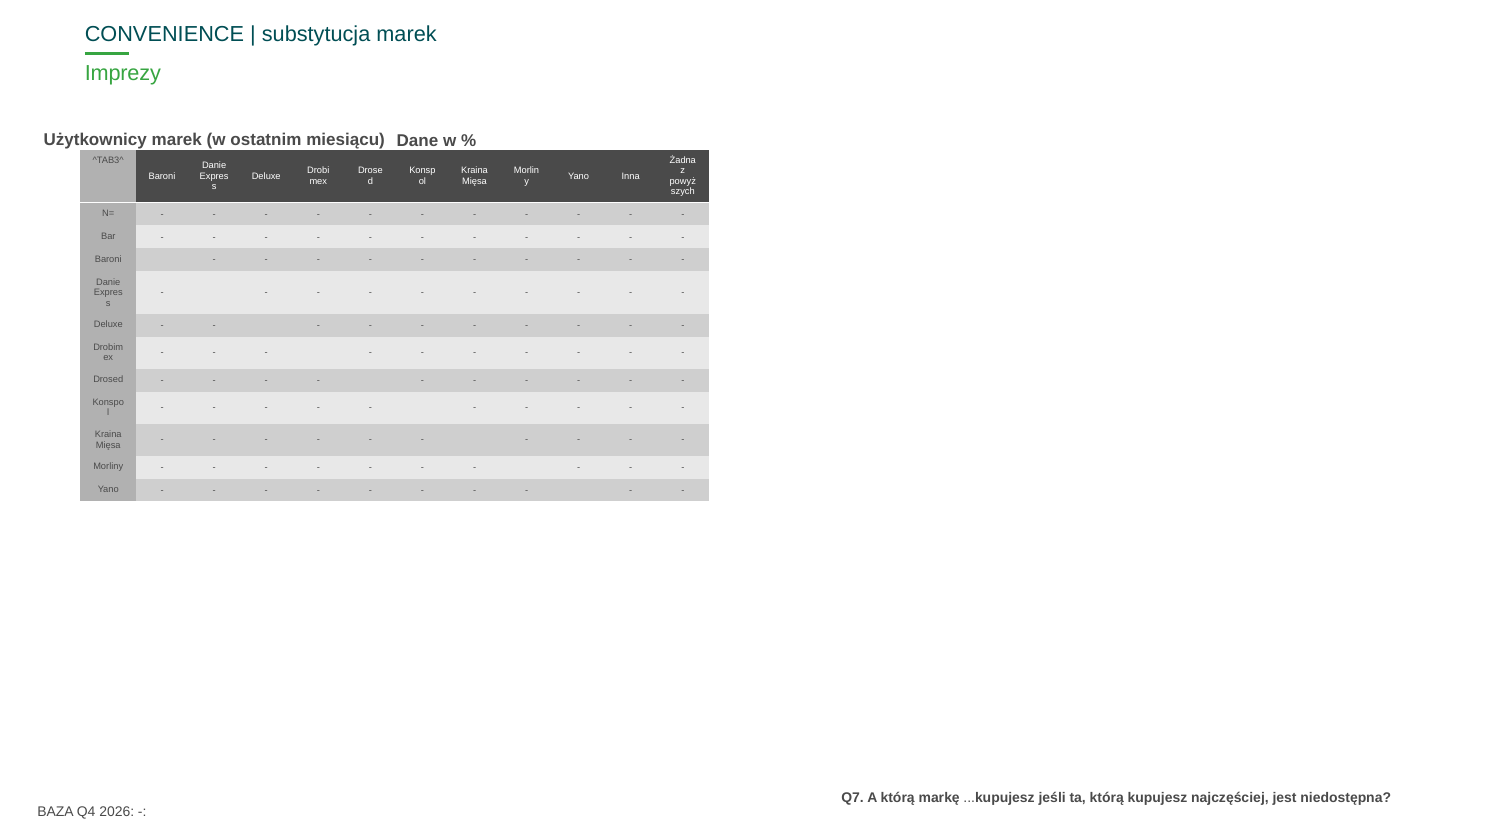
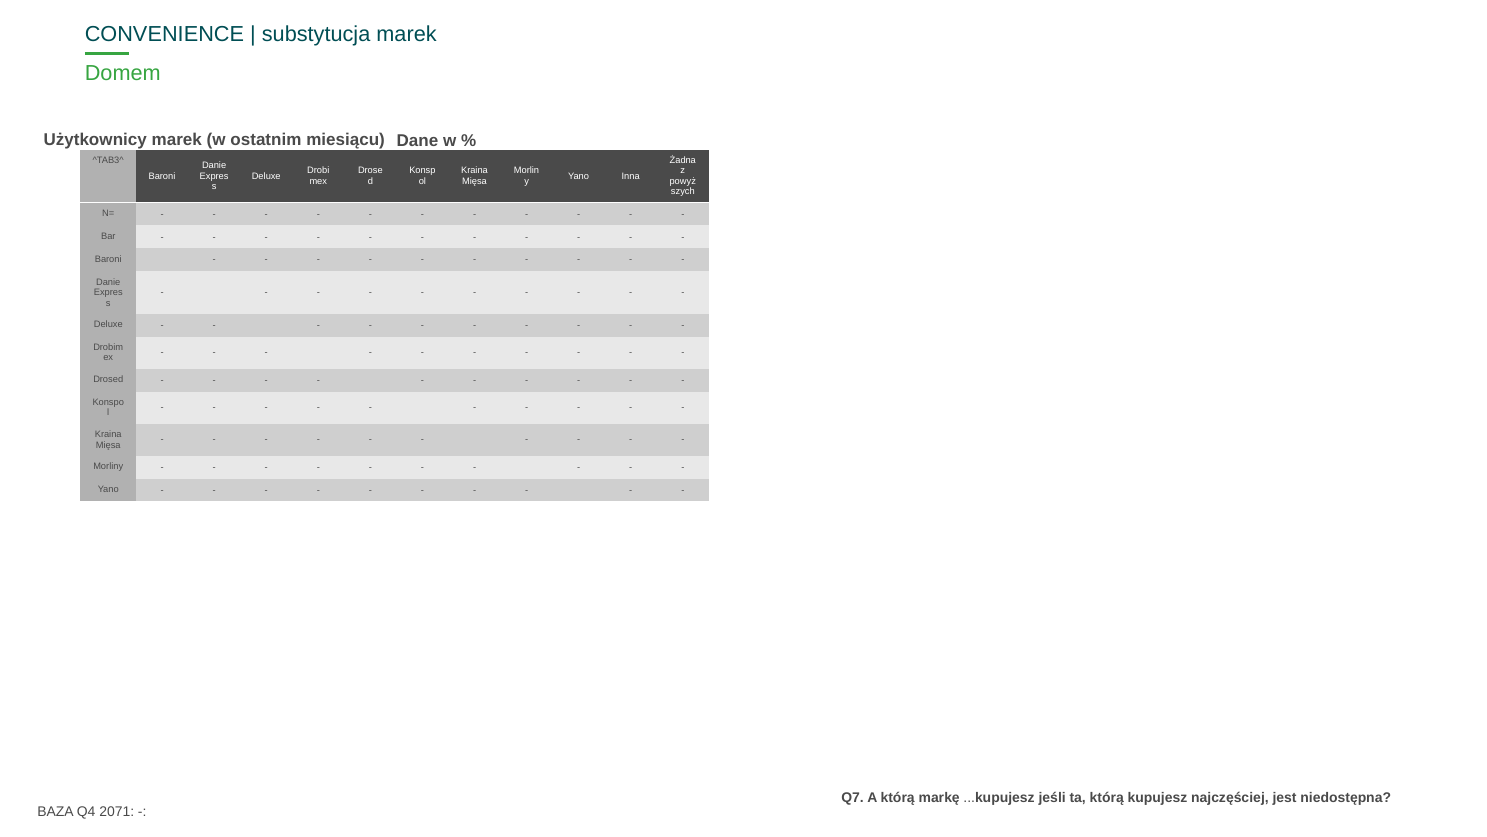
Imprezy: Imprezy -> Domem (123, 74)
2026: 2026 -> 2071 (117, 812)
